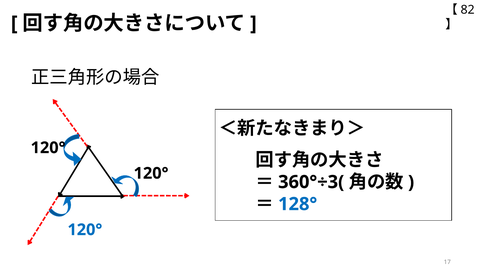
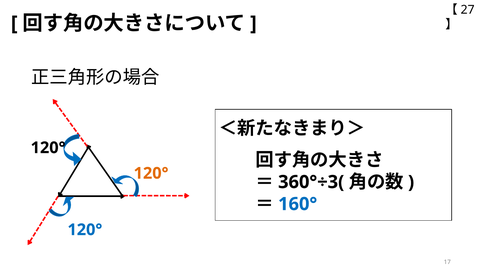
82: 82 -> 27 (468, 10)
120° colour: black -> orange (151, 173)
128°: 128° -> 160° (298, 204)
